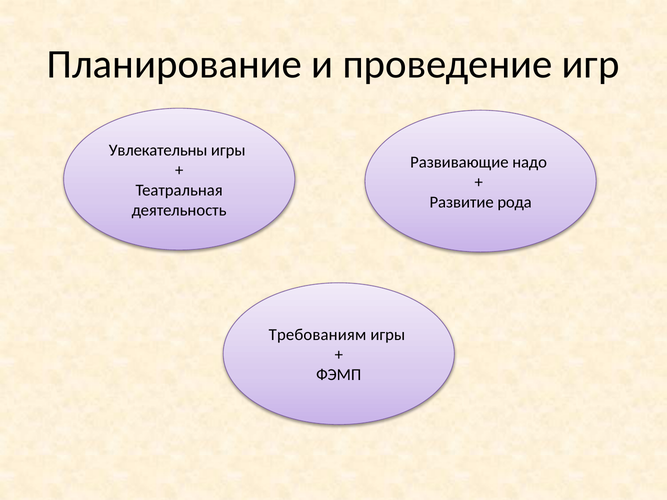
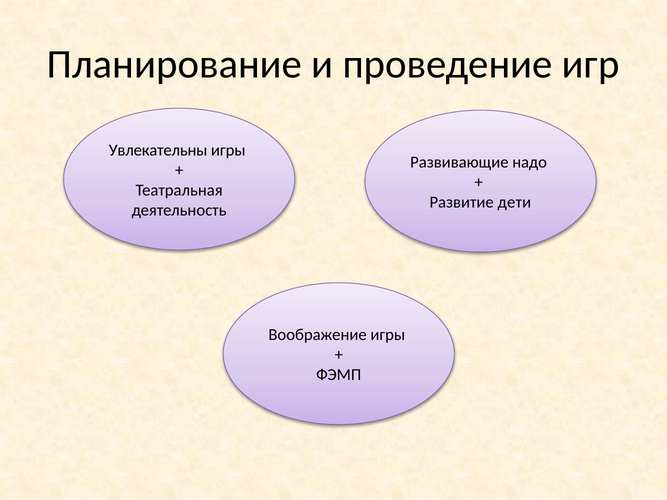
рода: рода -> дети (514, 202)
Требованиям: Требованиям -> Воображение (318, 335)
